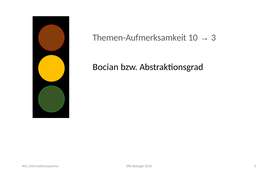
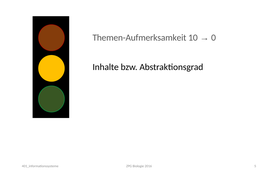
3: 3 -> 0 (214, 38)
Bocian: Bocian -> Inhalte (106, 67)
